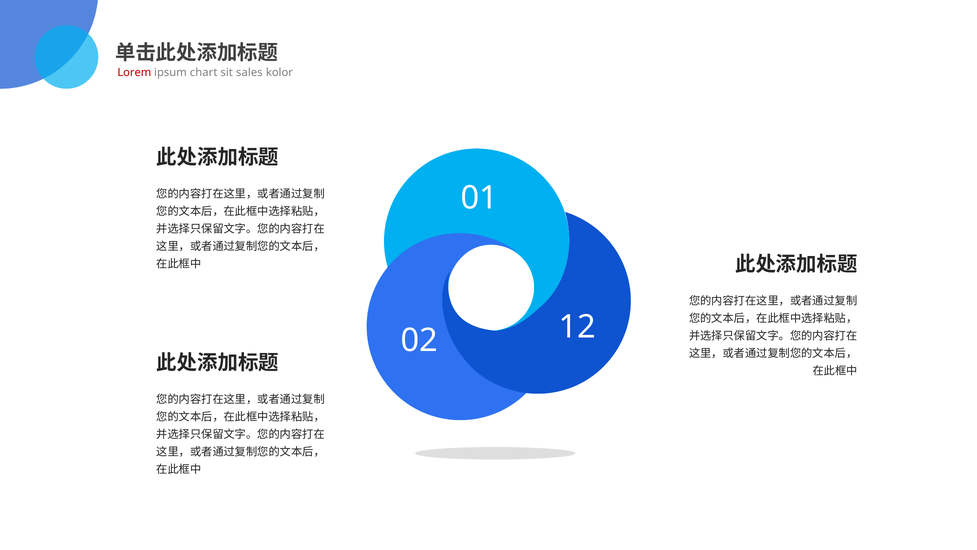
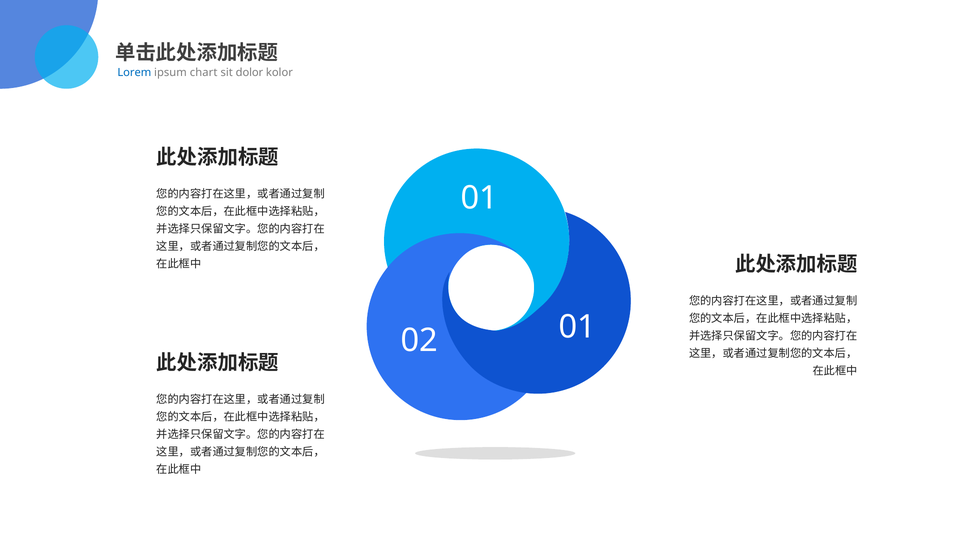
Lorem colour: red -> blue (134, 72)
sales: sales -> dolor (249, 72)
02 12: 12 -> 01 (577, 327)
